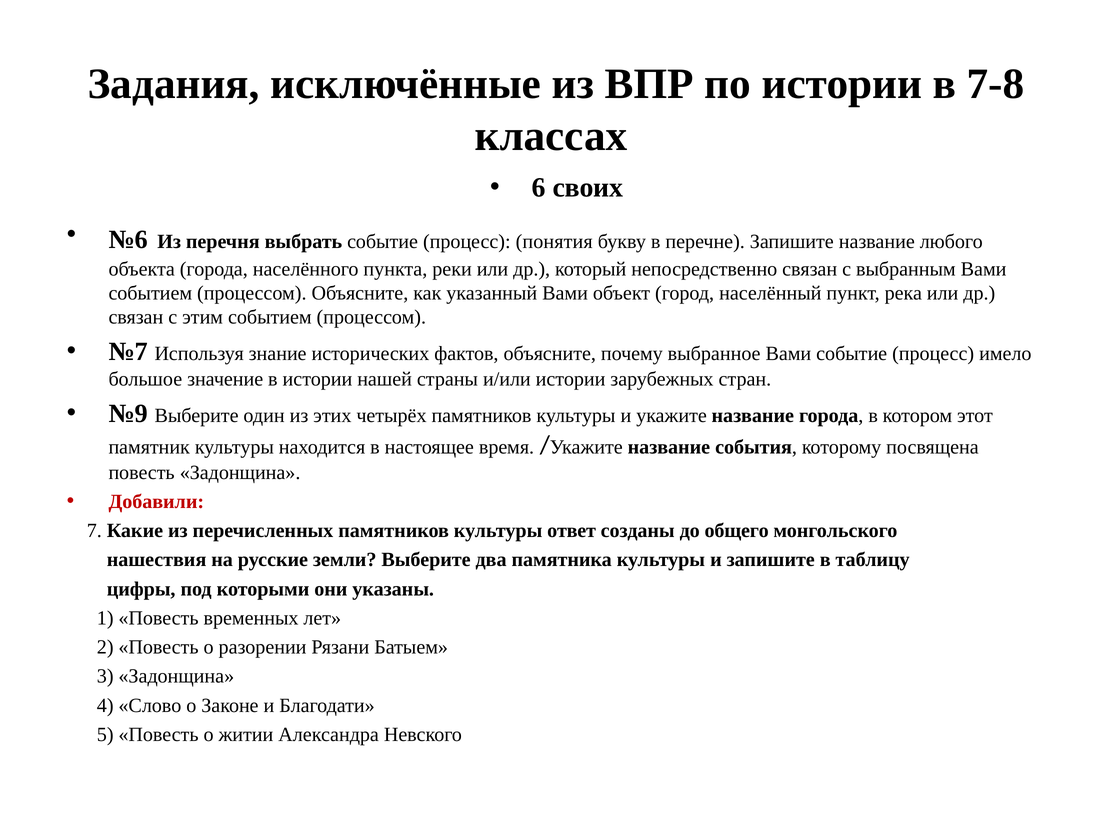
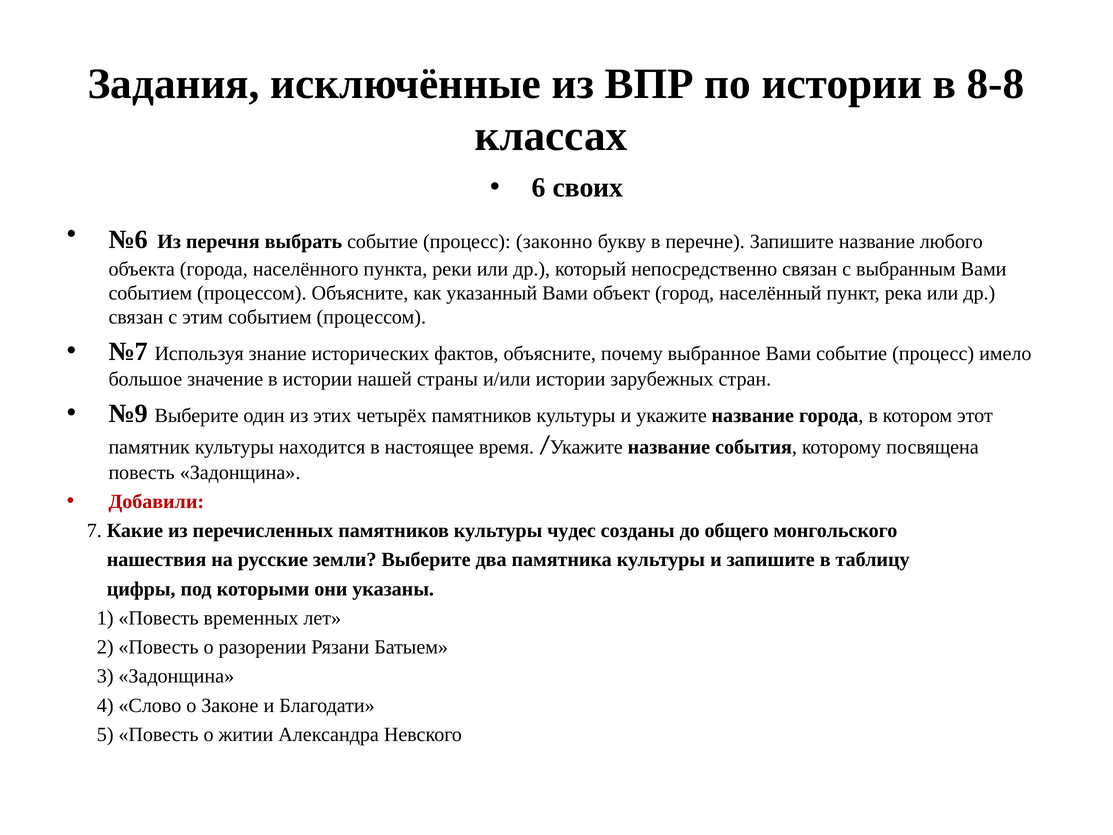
7-8: 7-8 -> 8-8 (996, 84)
понятия: понятия -> законно (554, 241)
ответ: ответ -> чудес (572, 531)
